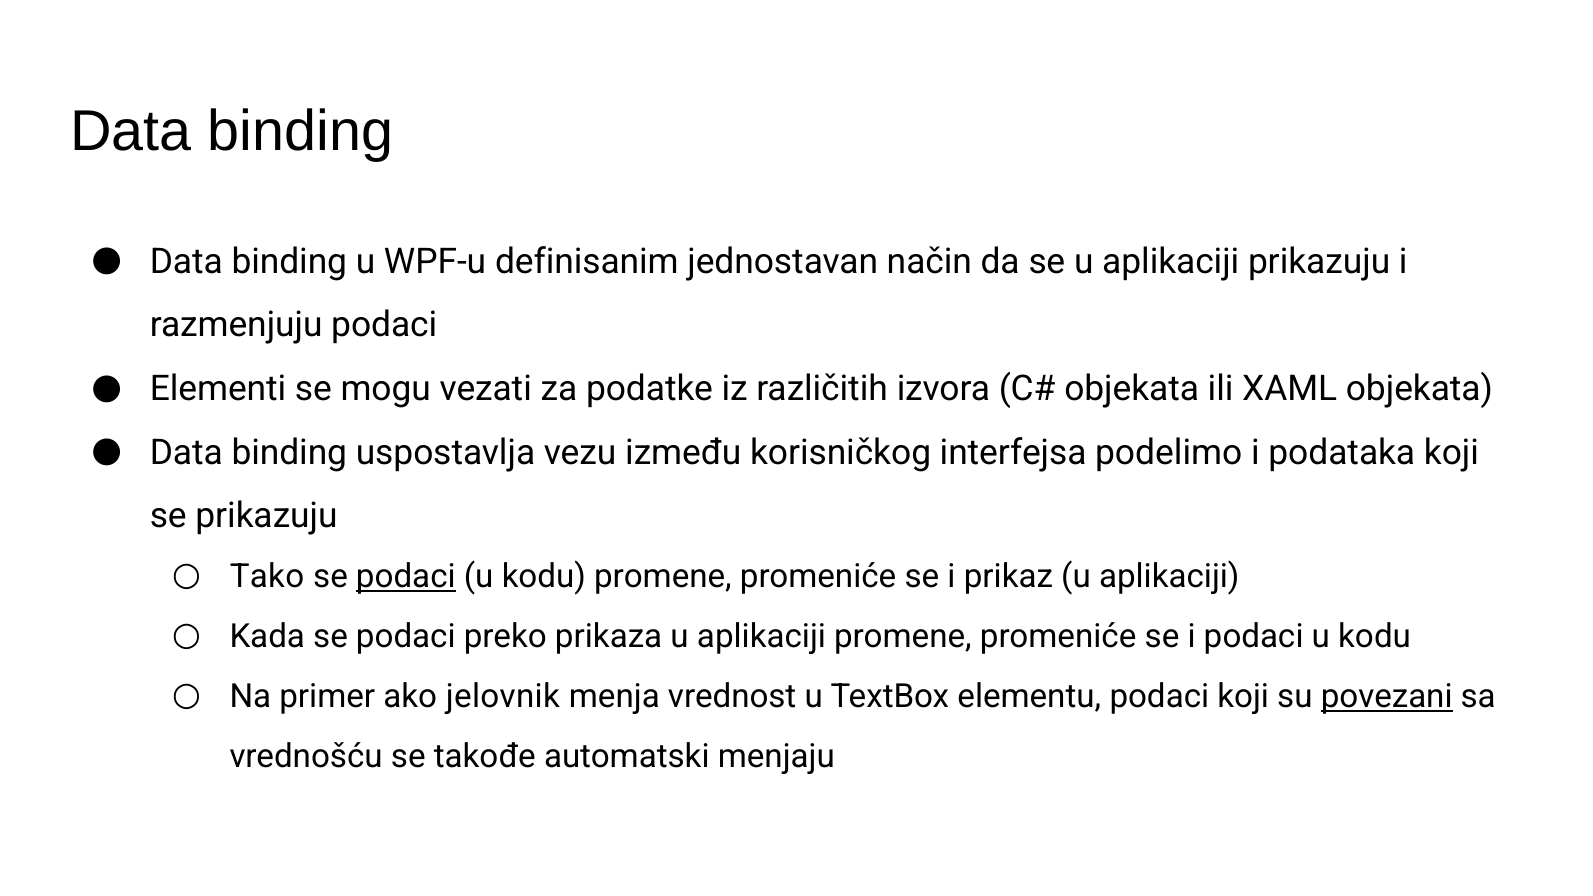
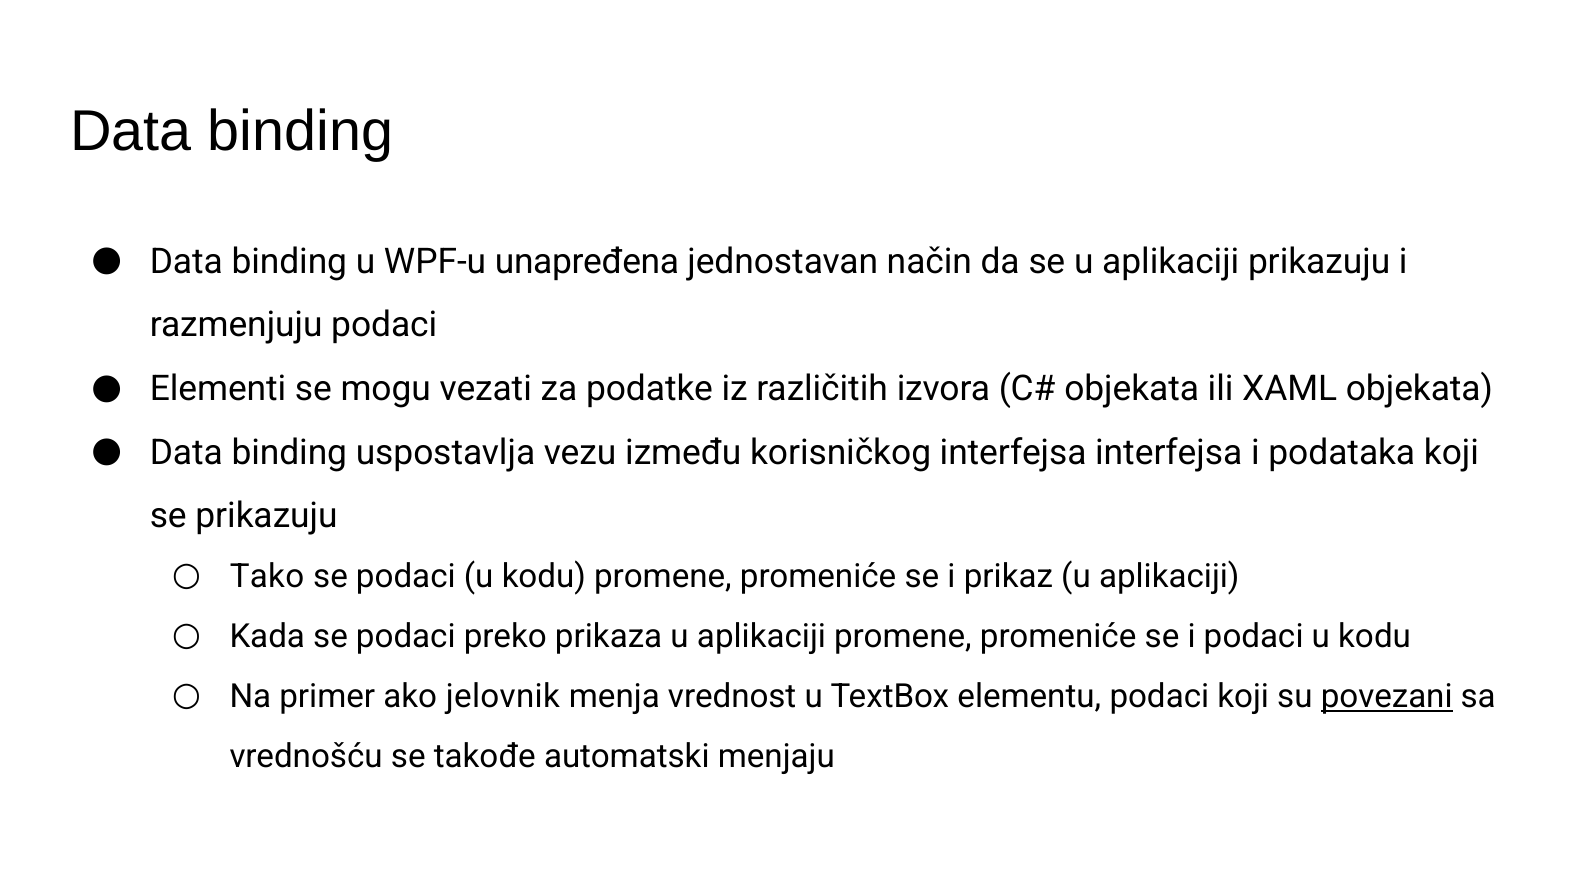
definisanim: definisanim -> unapređena (587, 262)
interfejsa podelimo: podelimo -> interfejsa (1169, 453)
podaci underline: present -> none (406, 577)
